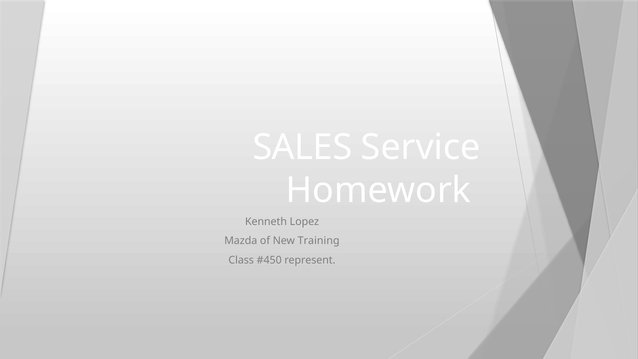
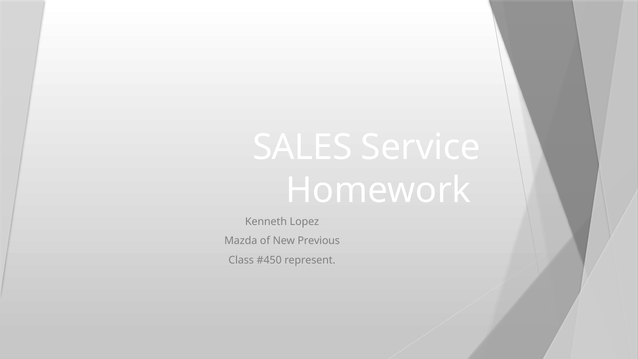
Training: Training -> Previous (319, 241)
